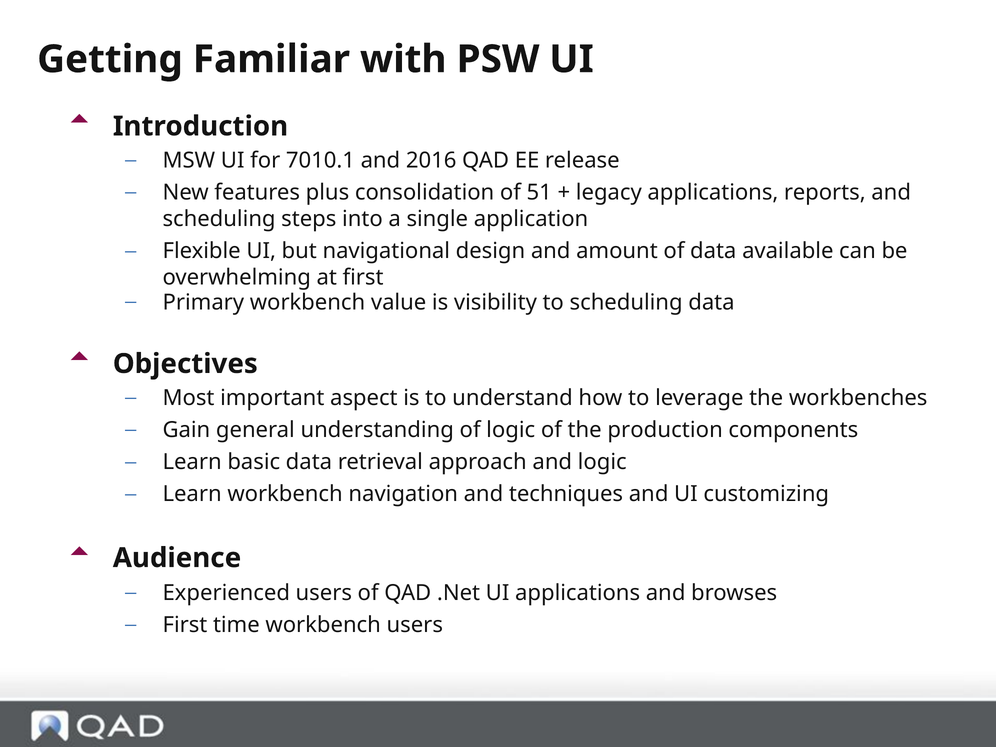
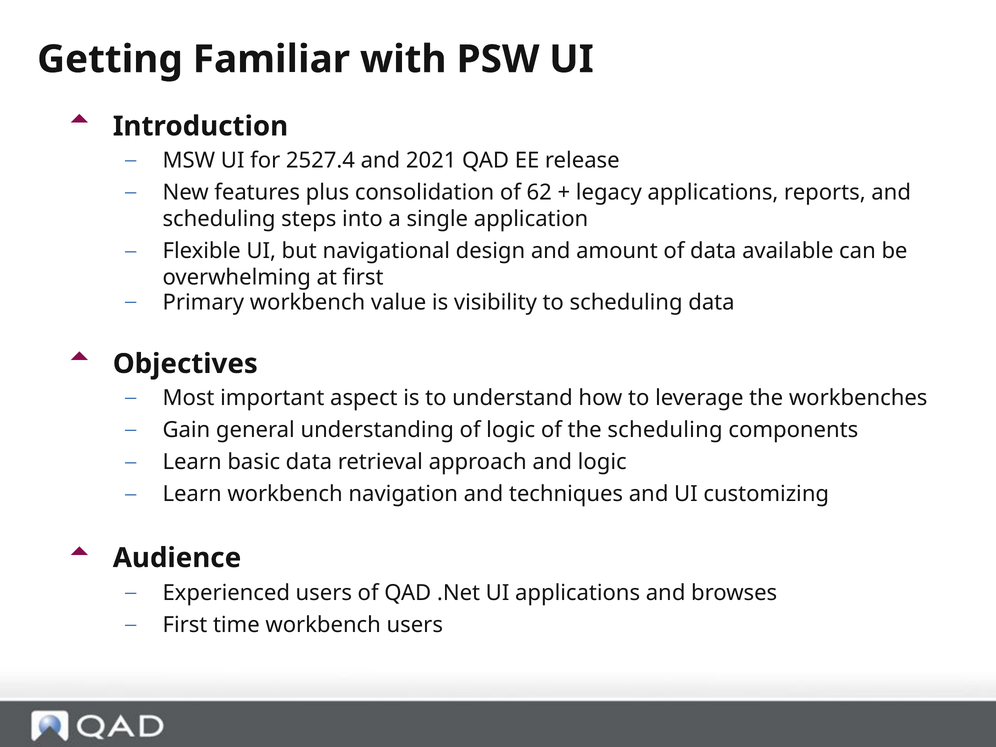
7010.1: 7010.1 -> 2527.4 (320, 160)
2016: 2016 -> 2021 (431, 160)
51: 51 -> 62 (539, 192)
the production: production -> scheduling (665, 430)
